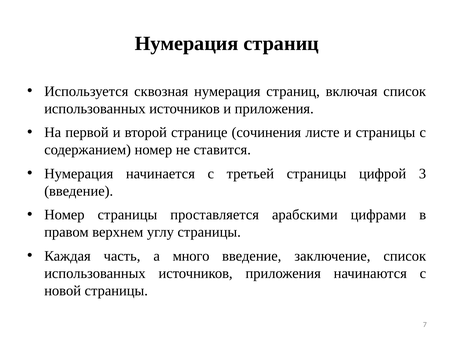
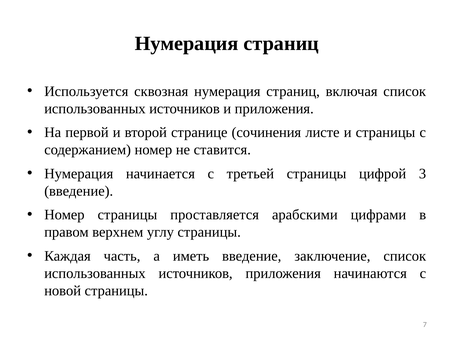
много: много -> иметь (191, 256)
